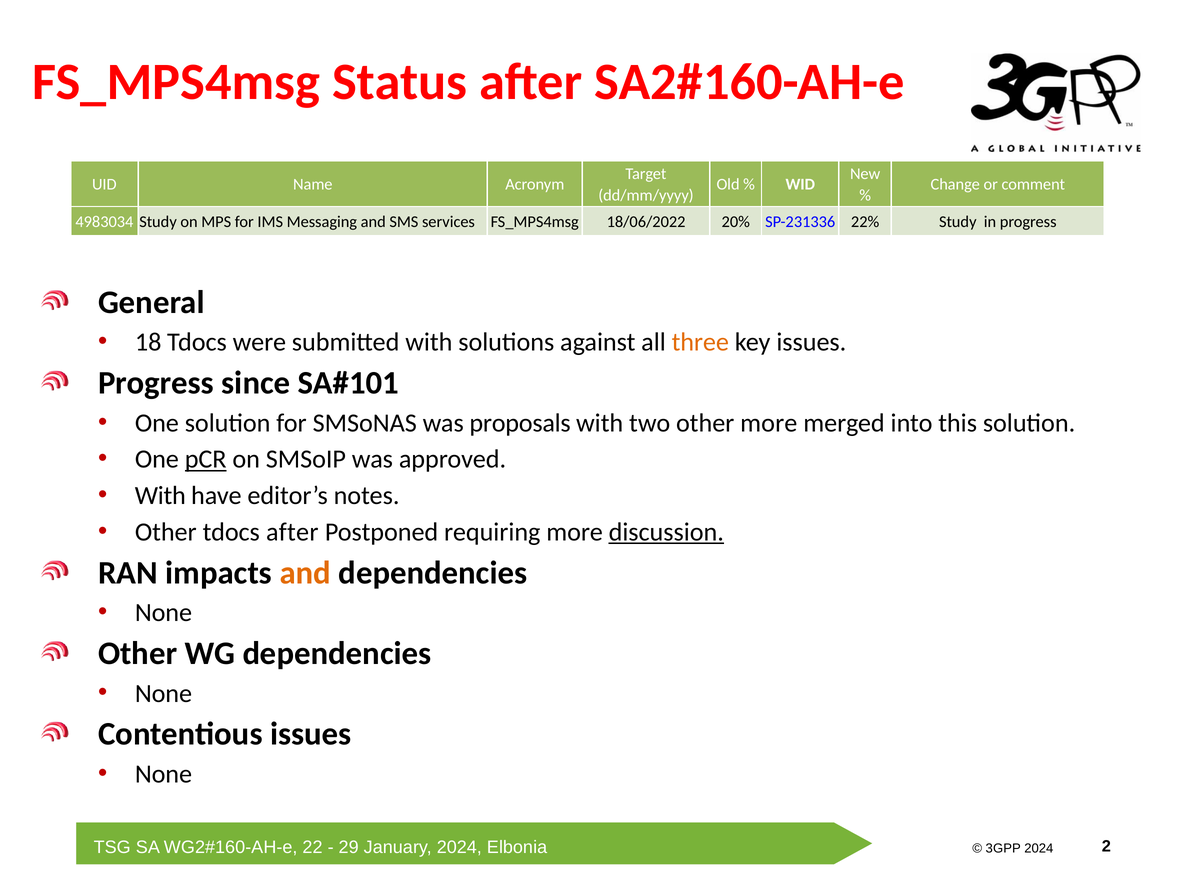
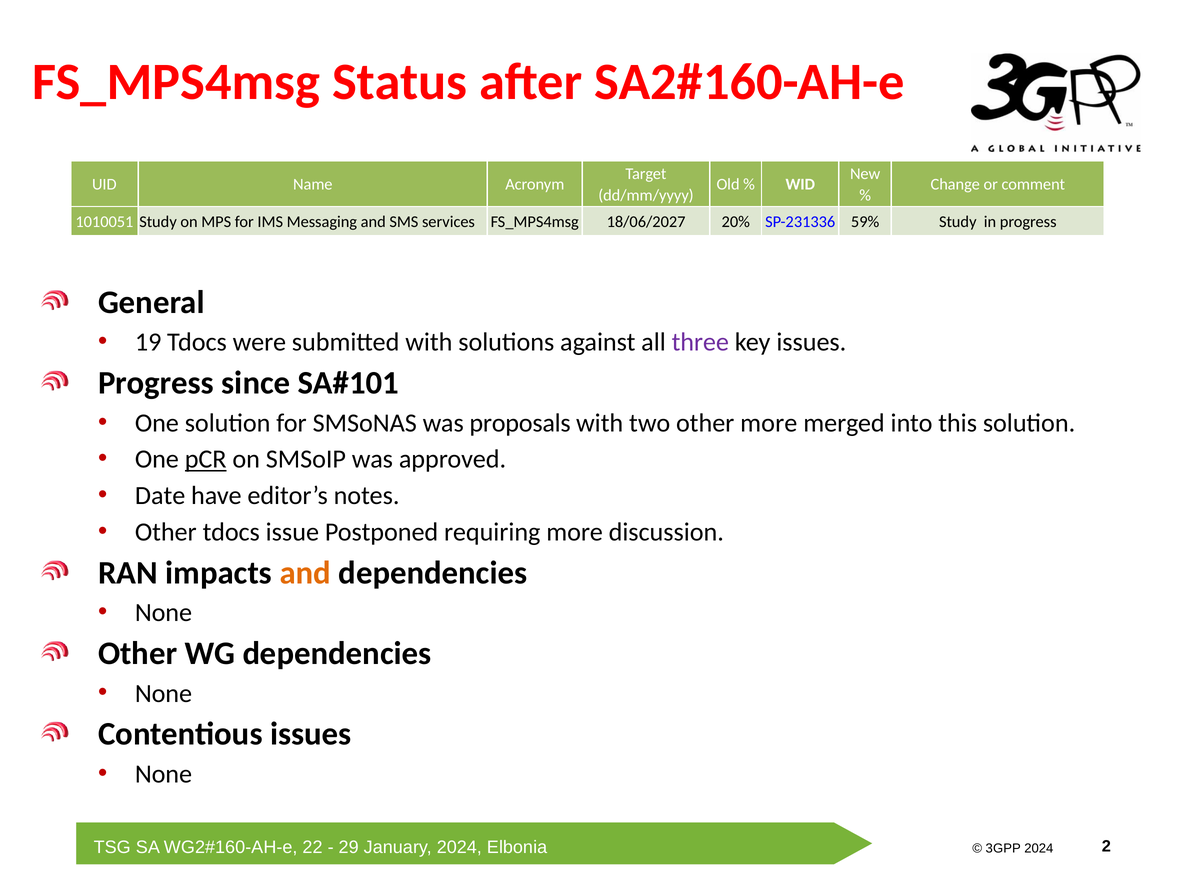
4983034: 4983034 -> 1010051 (104, 222)
18/06/2022: 18/06/2022 -> 18/06/2027 (646, 222)
22%: 22% -> 59% (865, 222)
18: 18 -> 19 (148, 342)
three colour: orange -> purple (700, 342)
With: With -> Date (160, 496)
tdocs after: after -> issue (292, 532)
discussion underline: present -> none (666, 532)
